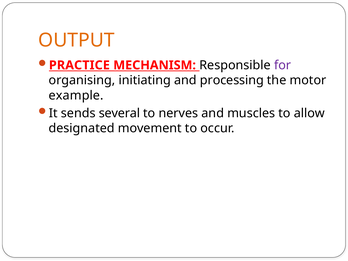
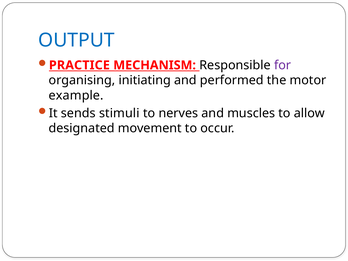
OUTPUT colour: orange -> blue (76, 40)
processing: processing -> performed (232, 80)
several: several -> stimuli (119, 113)
